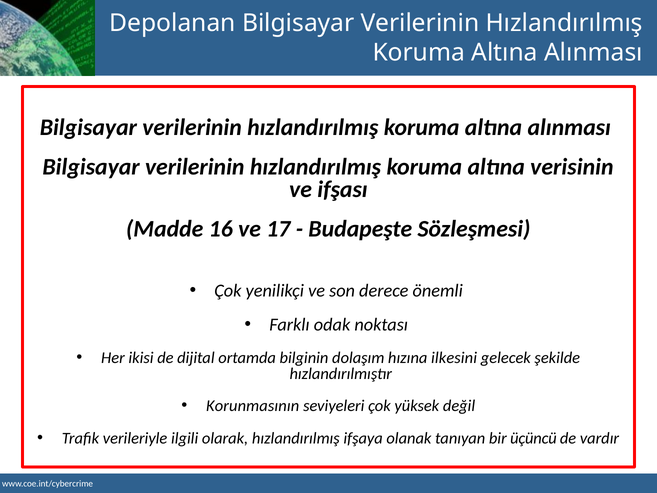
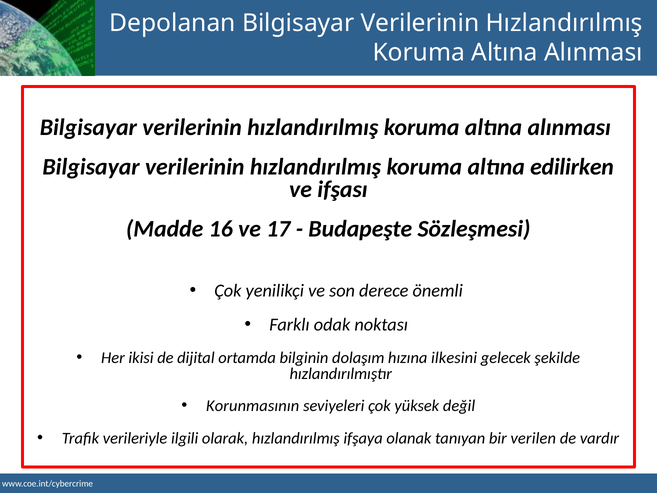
verisinin: verisinin -> edilirken (572, 167)
üçüncü: üçüncü -> verilen (533, 438)
